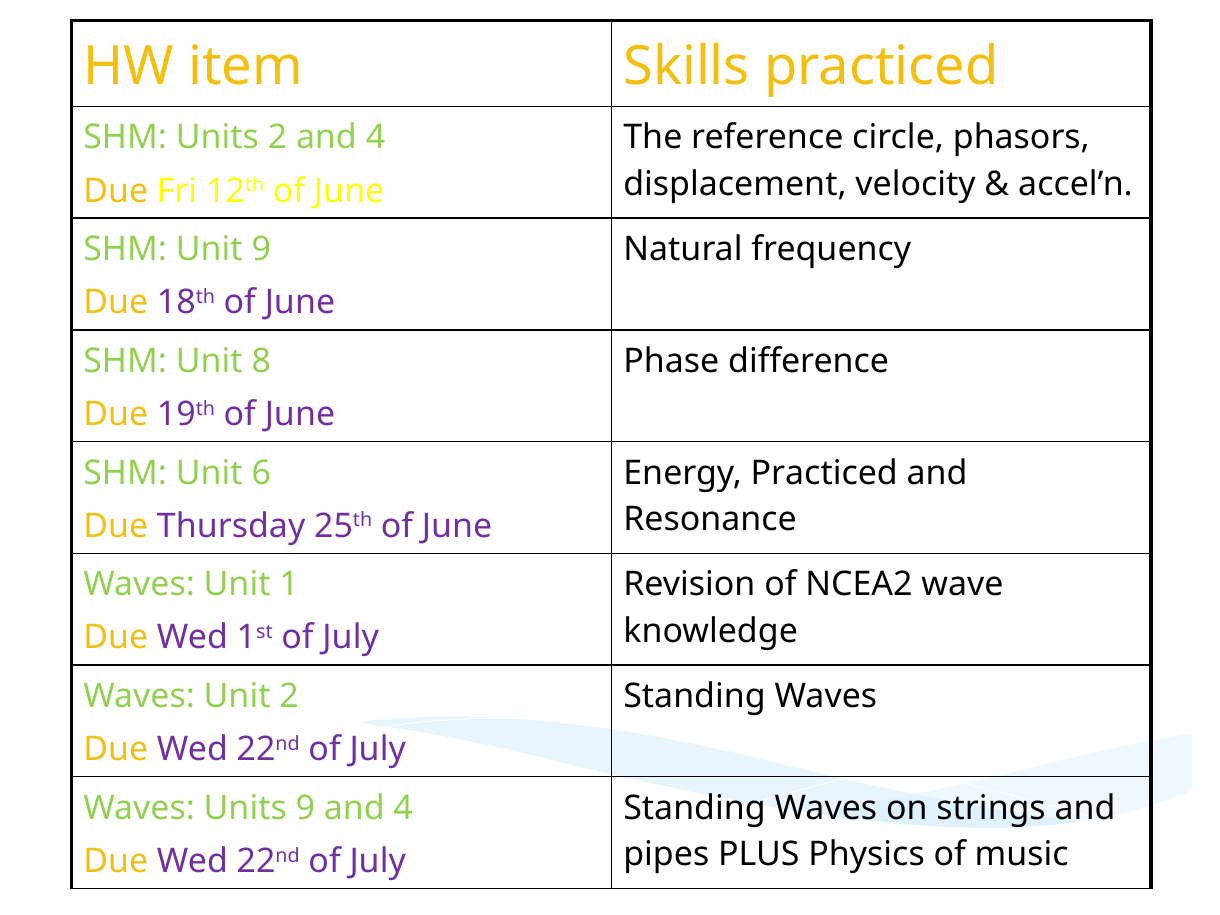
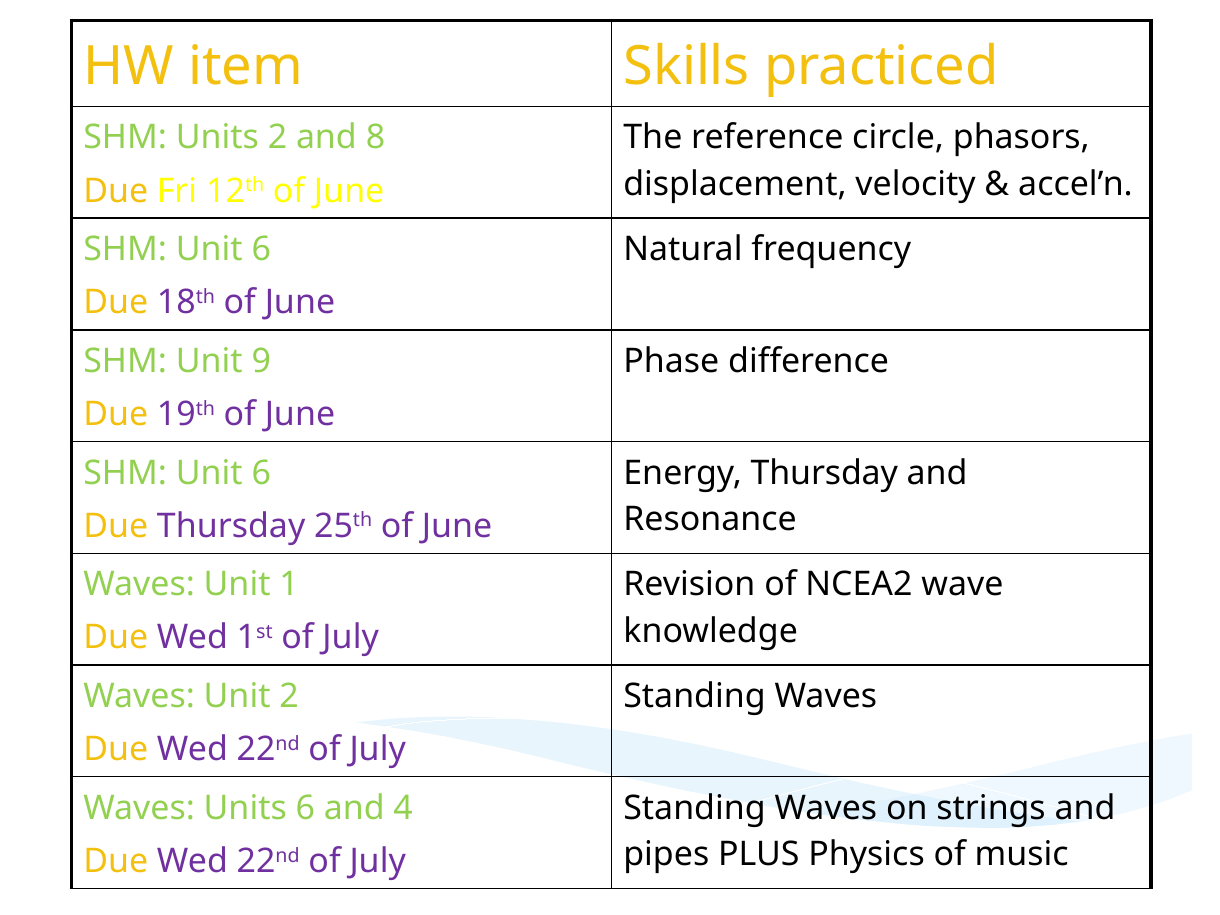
2 and 4: 4 -> 8 (375, 138)
9: 9 -> 6 (261, 249)
8: 8 -> 9 (261, 361)
Energy Practiced: Practiced -> Thursday (824, 473)
Units 9: 9 -> 6 (305, 808)
